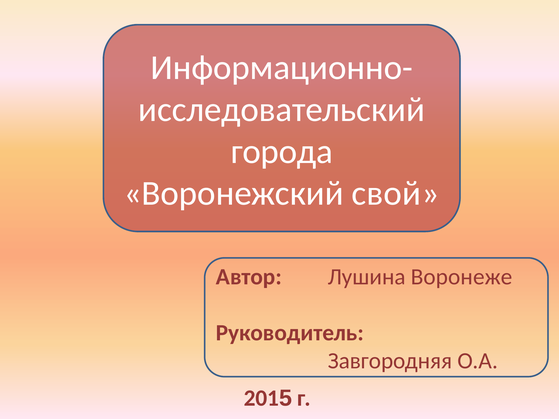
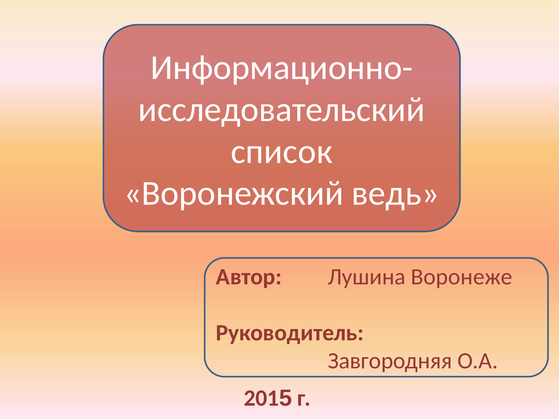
города: города -> список (282, 152)
свой: свой -> ведь (395, 194)
